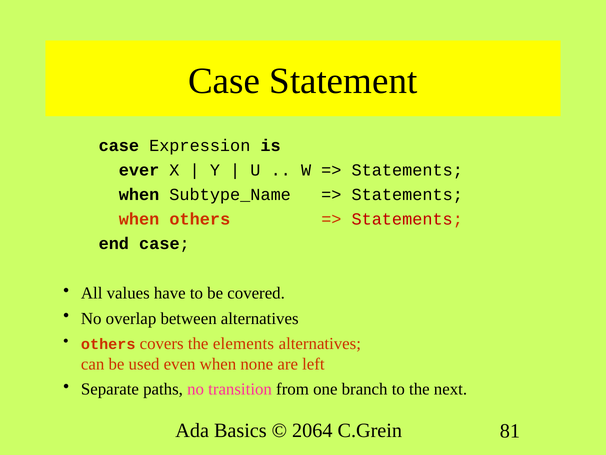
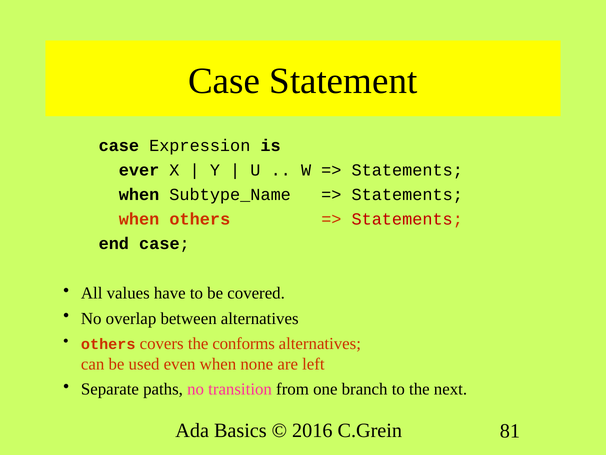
elements: elements -> conforms (244, 344)
2064: 2064 -> 2016 (312, 430)
